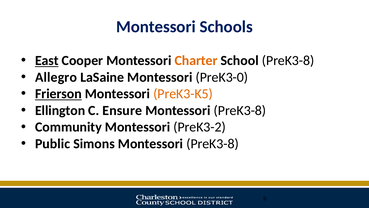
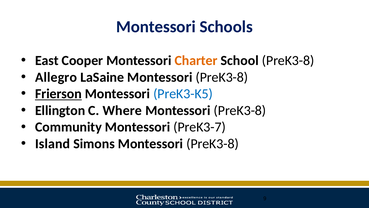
East underline: present -> none (47, 60)
LaSaine Montessori PreK3-0: PreK3-0 -> PreK3-8 (222, 77)
PreK3-K5 colour: orange -> blue (183, 94)
Ensure: Ensure -> Where (122, 110)
PreK3-2: PreK3-2 -> PreK3-7 (200, 127)
Public: Public -> Island (53, 143)
